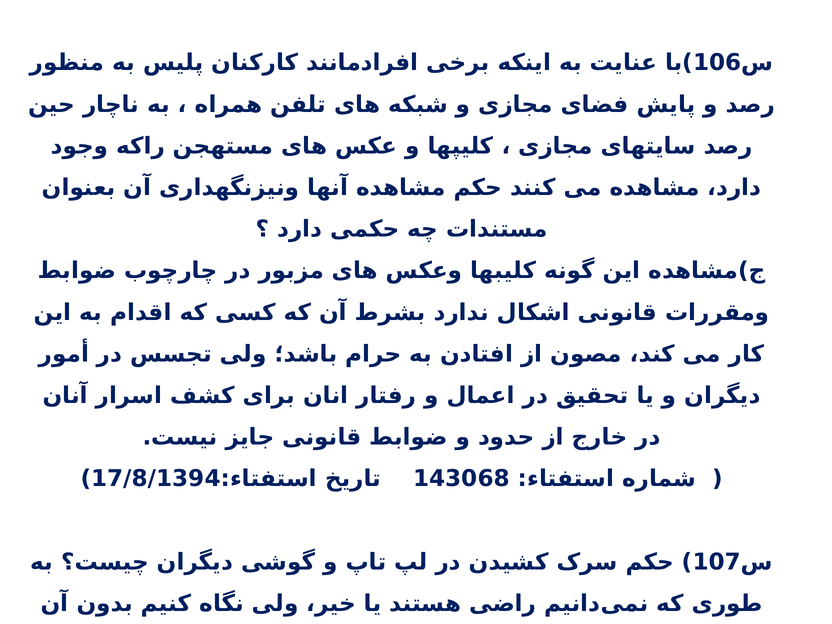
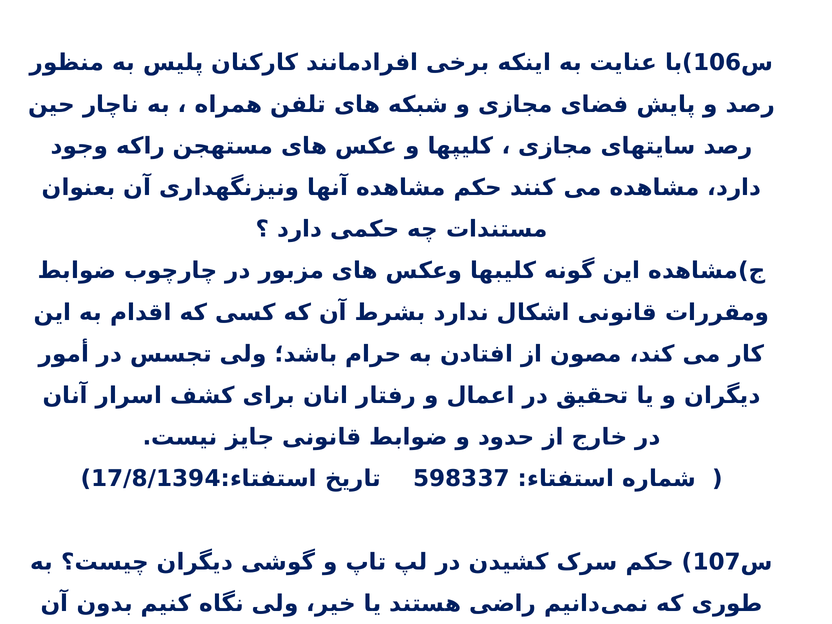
143068: 143068 -> 598337 (461, 479)
